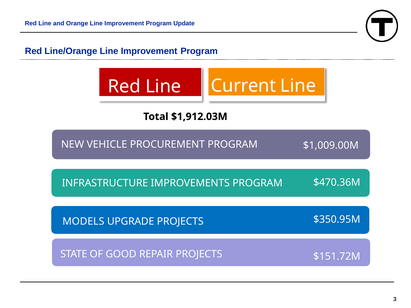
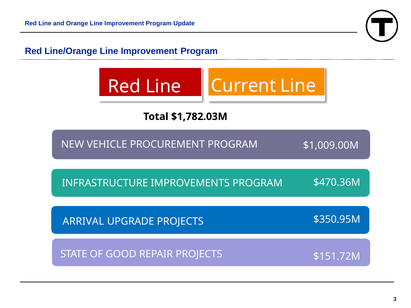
$1,912.03M: $1,912.03M -> $1,782.03M (199, 117)
MODELS: MODELS -> ARRIVAL (83, 222)
